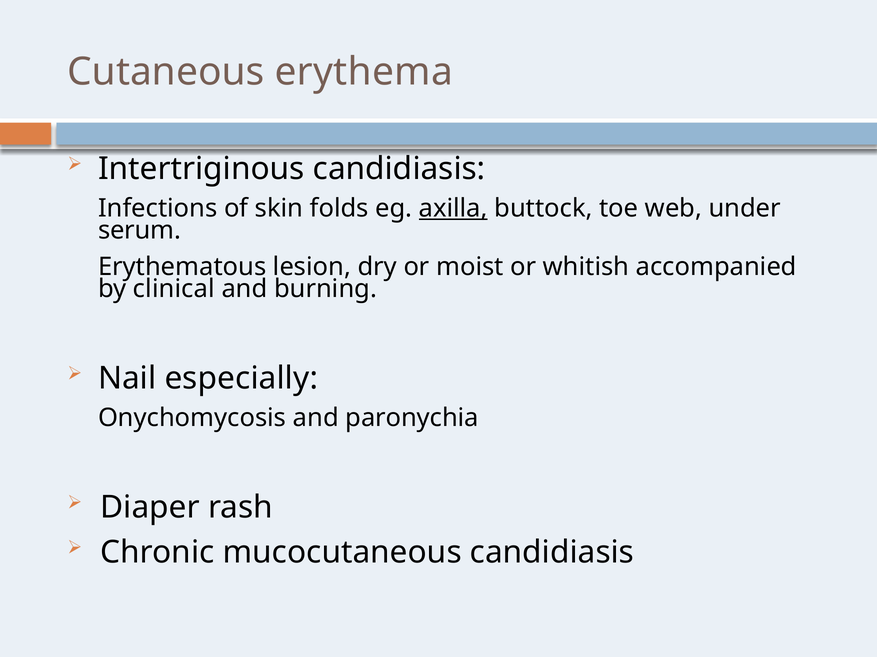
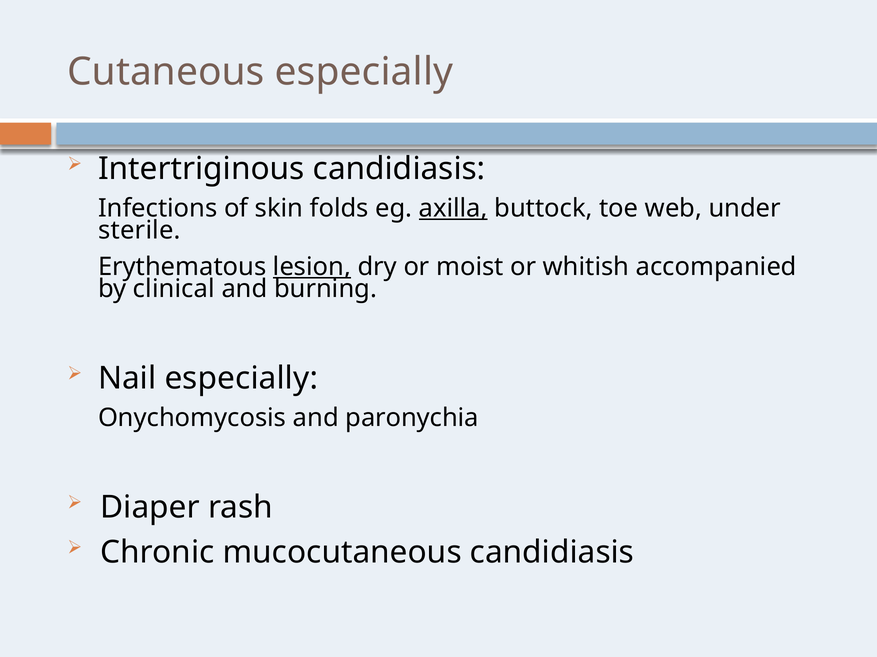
Cutaneous erythema: erythema -> especially (364, 72)
serum: serum -> sterile (139, 231)
lesion underline: none -> present (312, 267)
